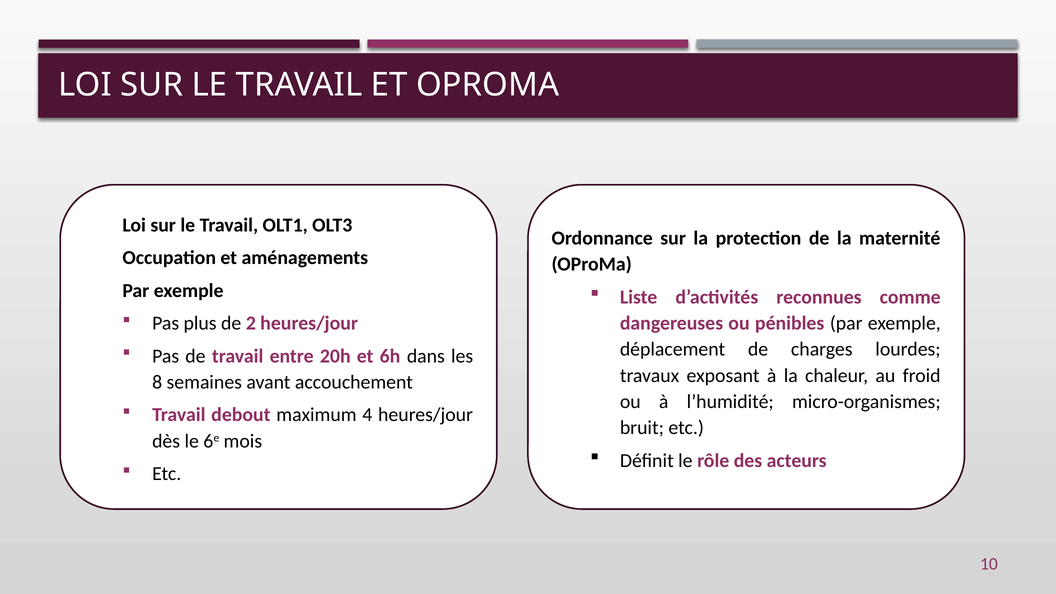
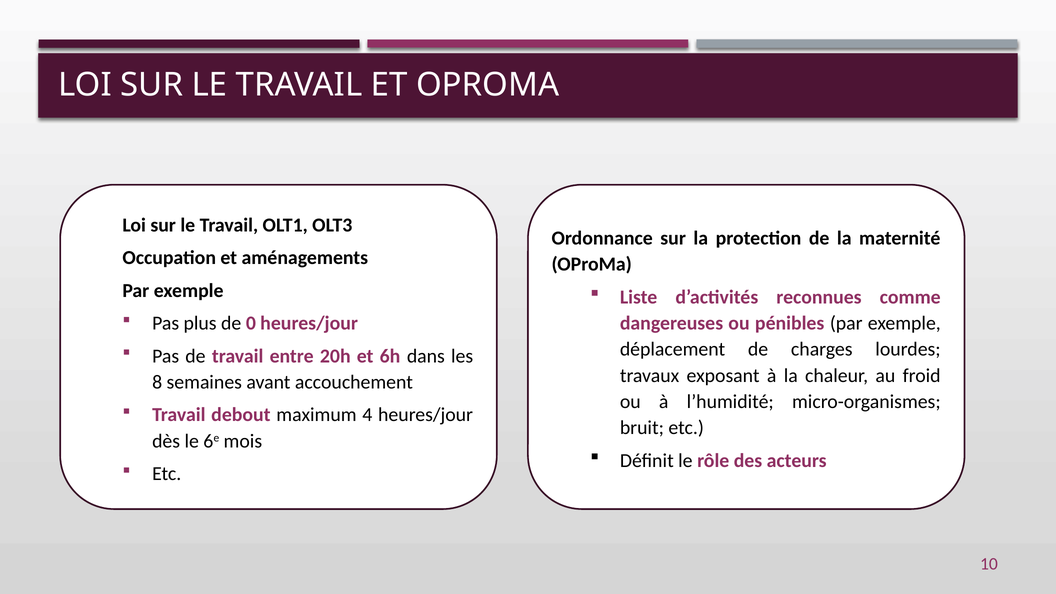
2: 2 -> 0 (251, 323)
